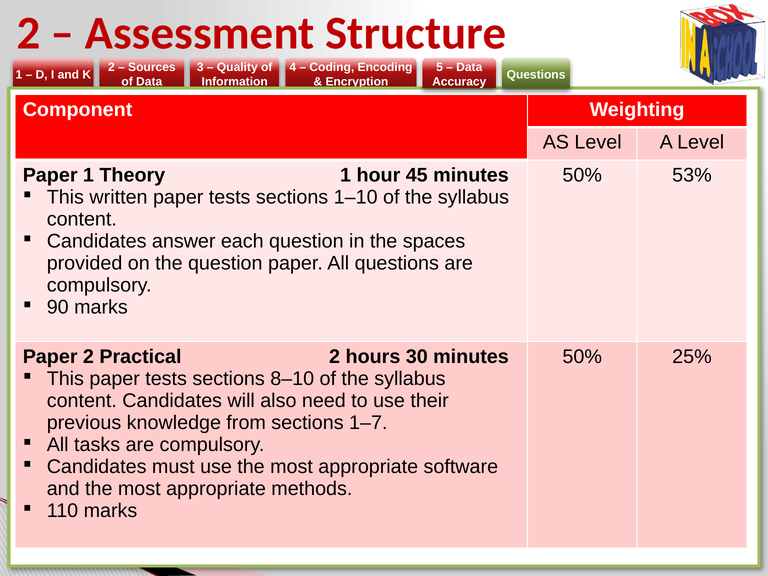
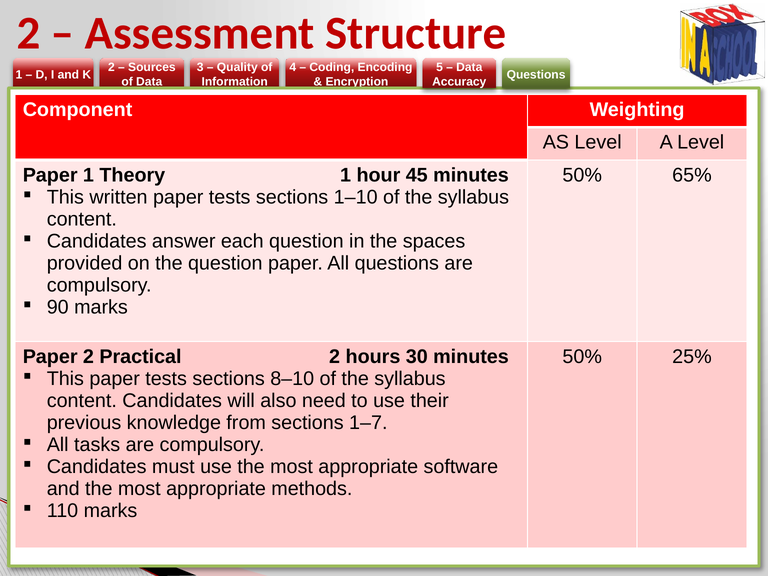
53%: 53% -> 65% (692, 175)
